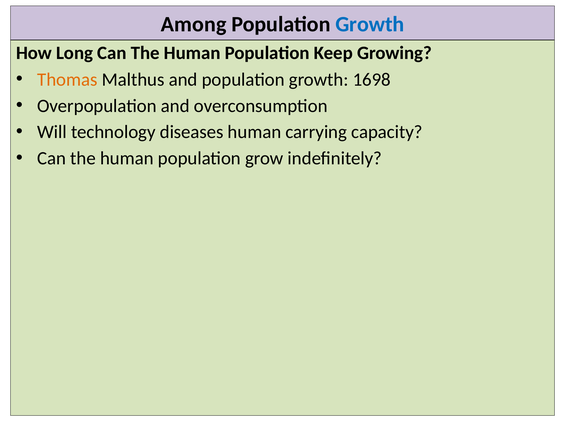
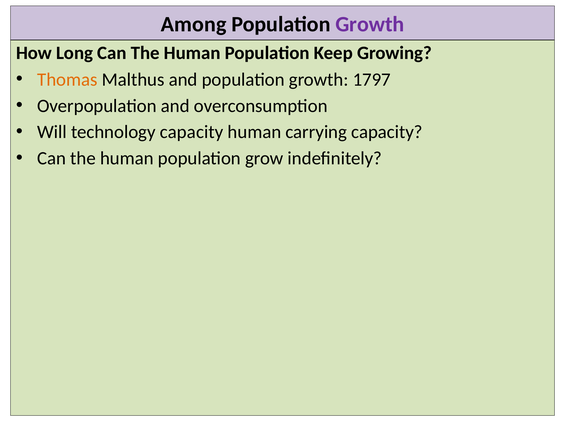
Growth colour: blue -> purple (370, 24)
1698: 1698 -> 1797 (372, 79)
technology diseases: diseases -> capacity (192, 132)
